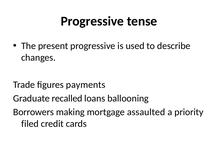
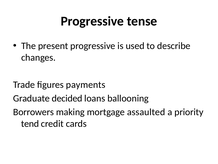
recalled: recalled -> decided (67, 98)
filed: filed -> tend (30, 123)
